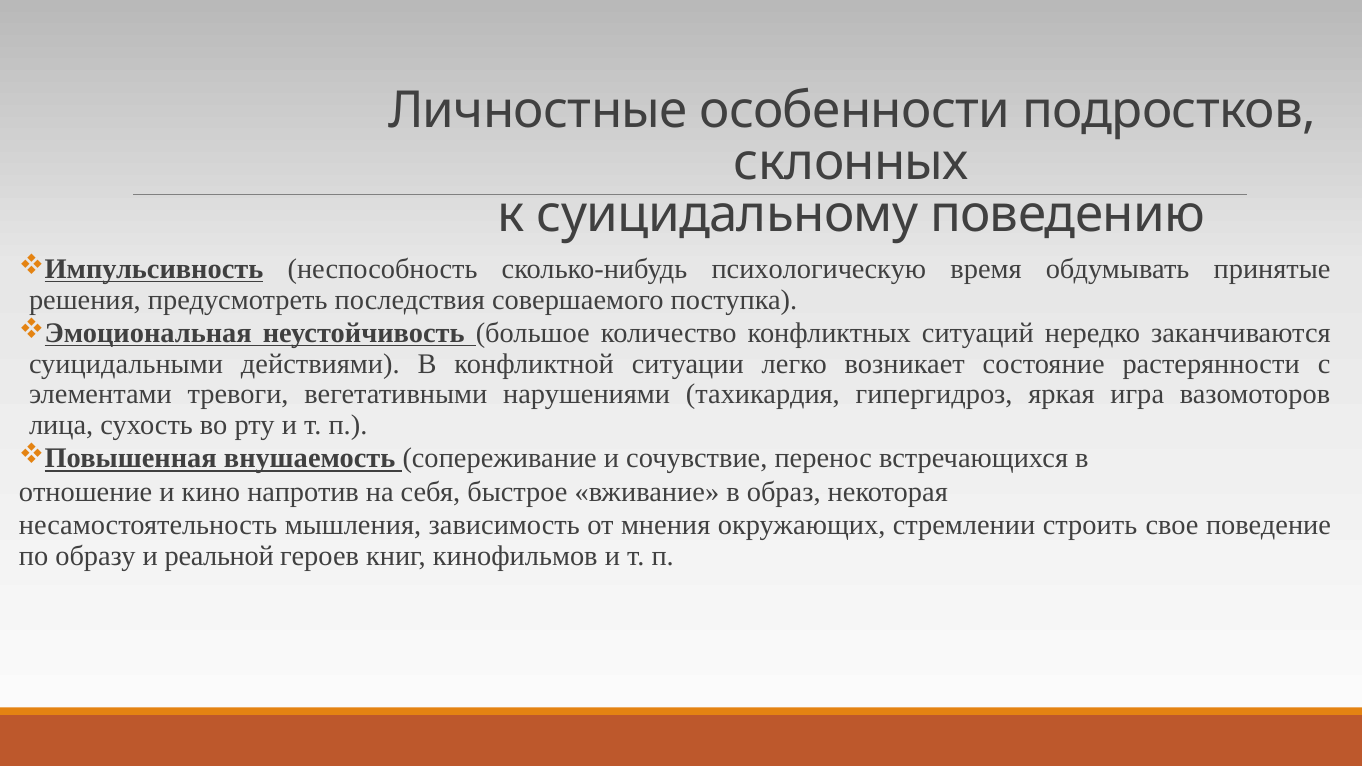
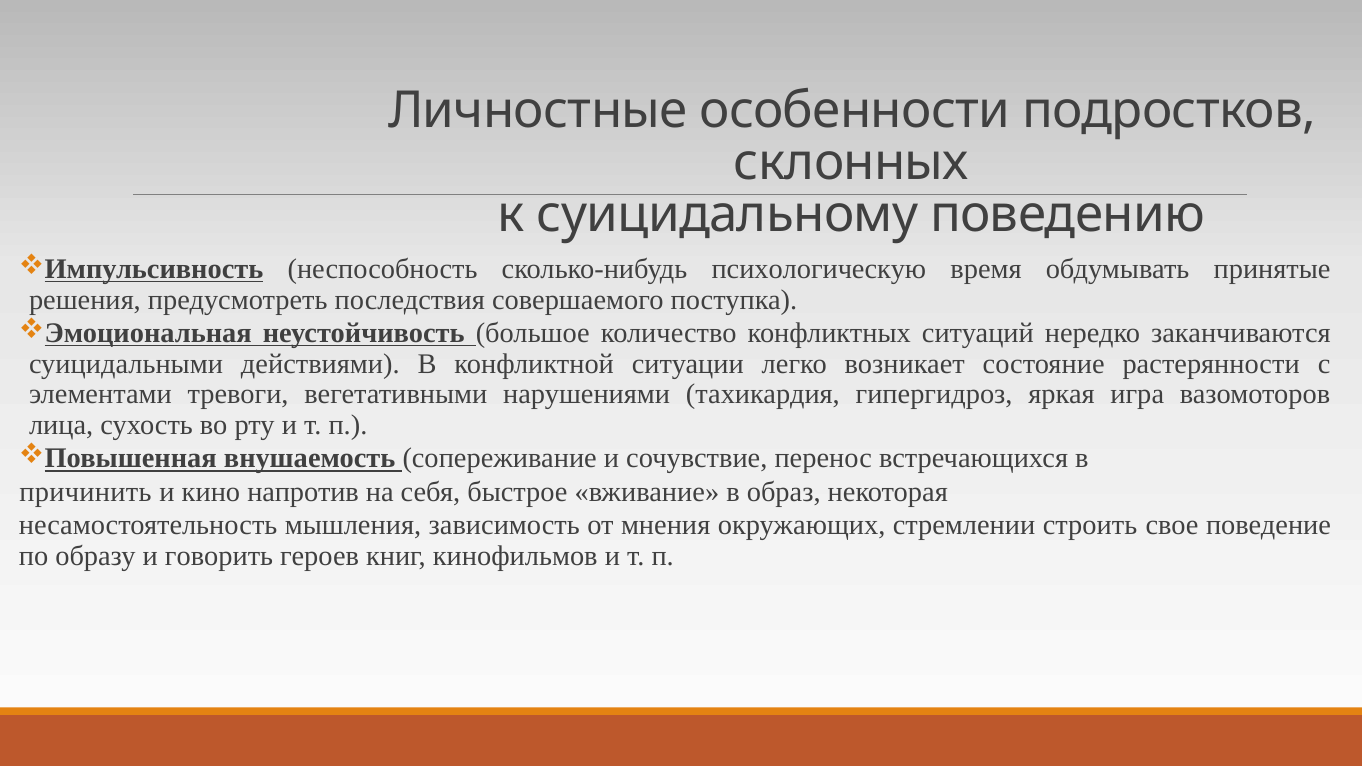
отношение: отношение -> причинить (85, 492)
реальной: реальной -> говорить (219, 556)
